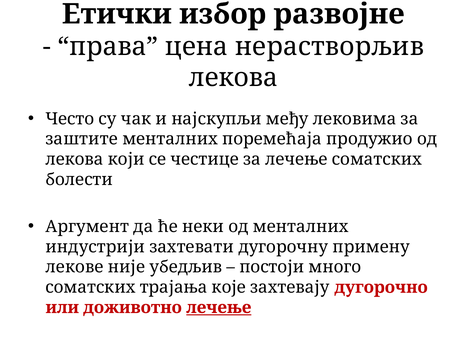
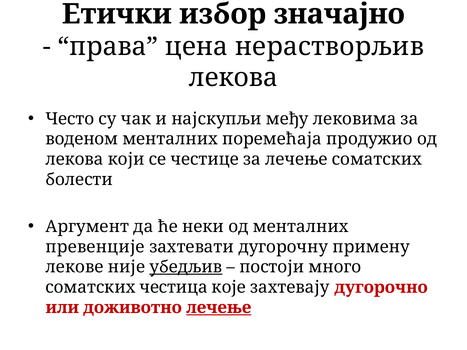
развојне: развојне -> значајно (339, 14)
заштите: заштите -> воденом (82, 139)
индустрији: индустрији -> превенције (95, 247)
убедљив underline: none -> present (186, 267)
трајања: трајања -> честица (174, 287)
